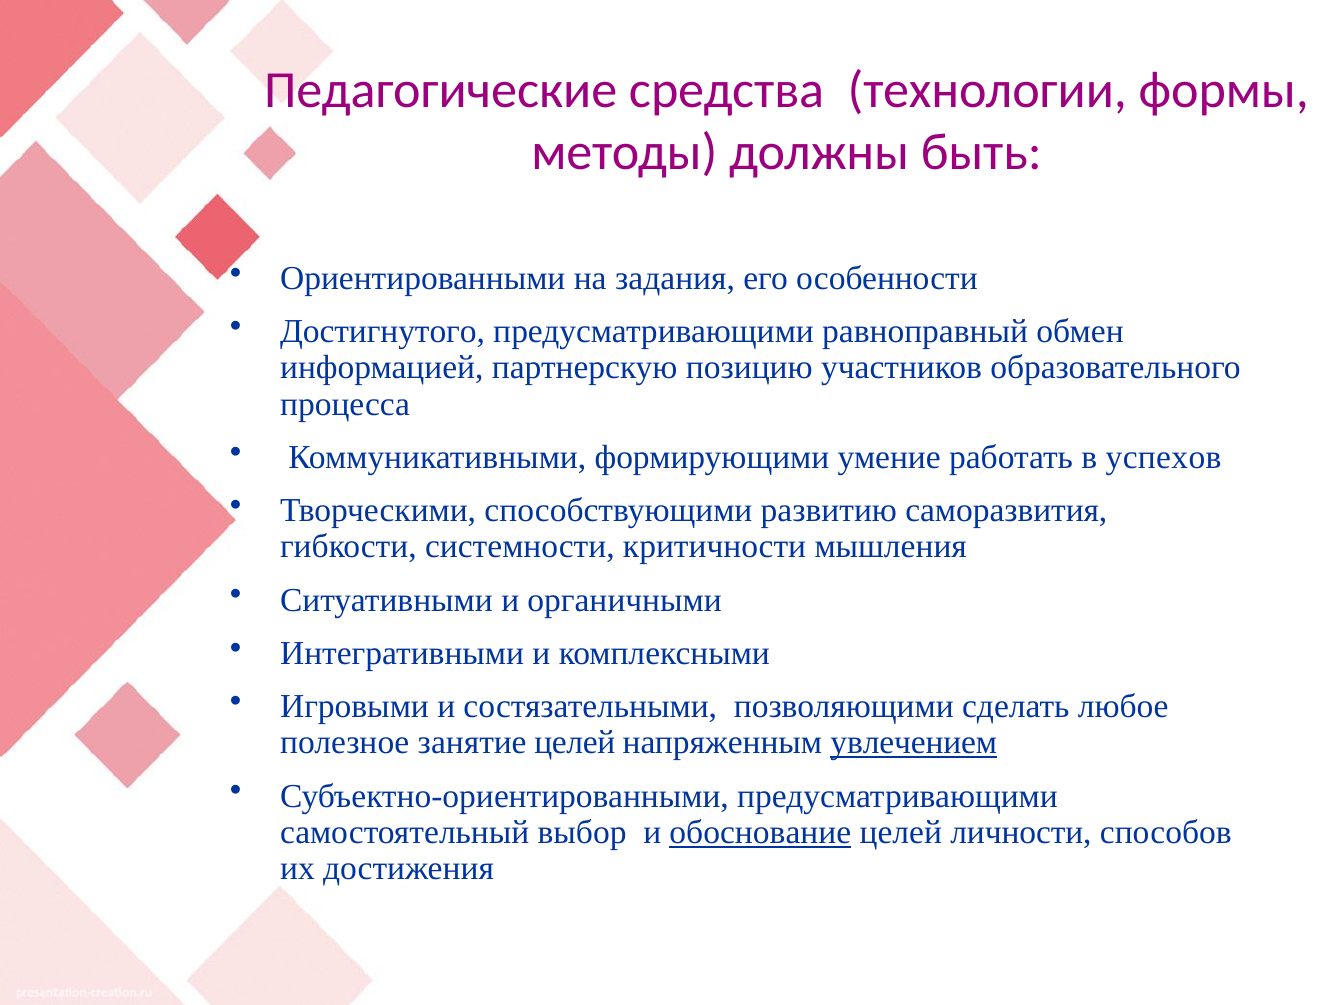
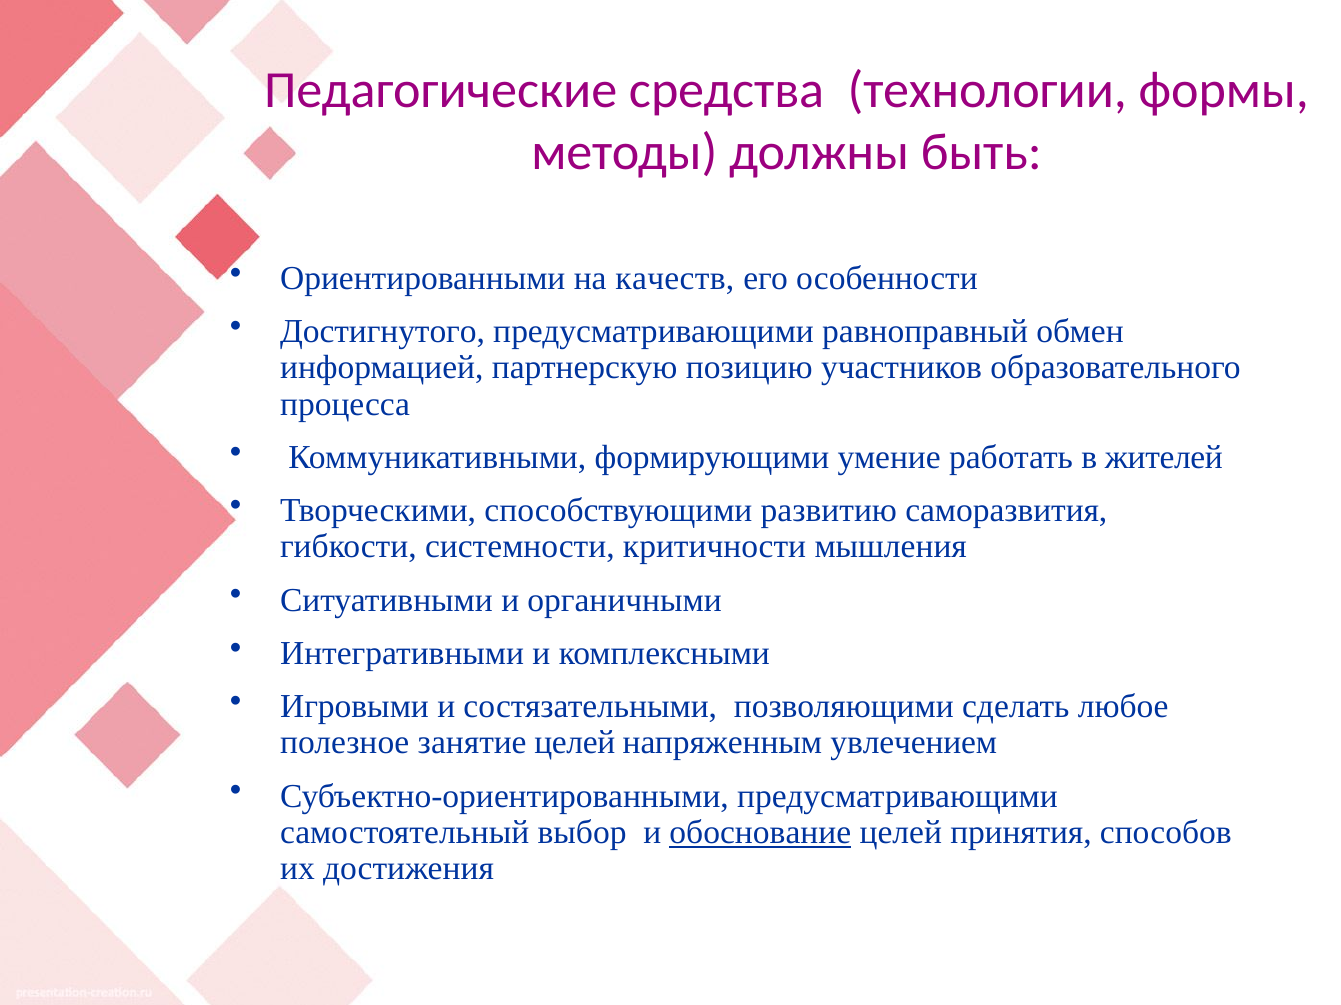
задания: задания -> качеств (675, 279)
успехов: успехов -> жителей (1164, 458)
увлечением underline: present -> none (914, 743)
личности: личности -> принятия (1021, 833)
